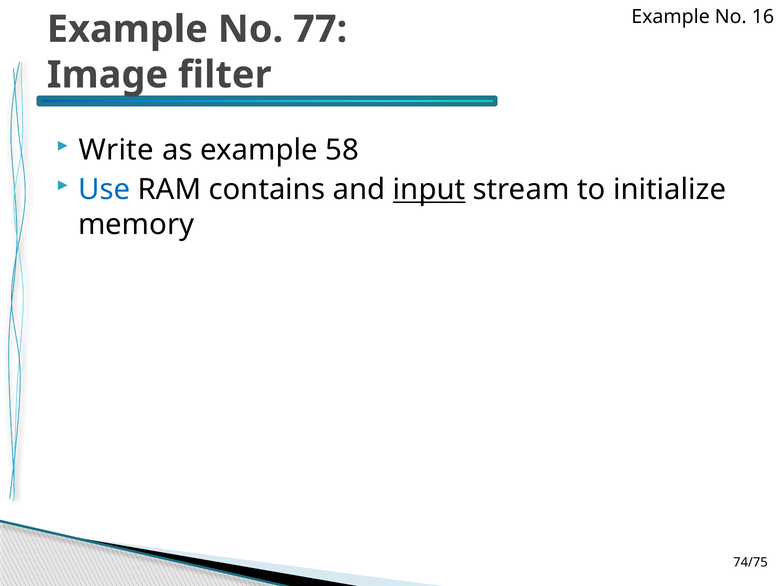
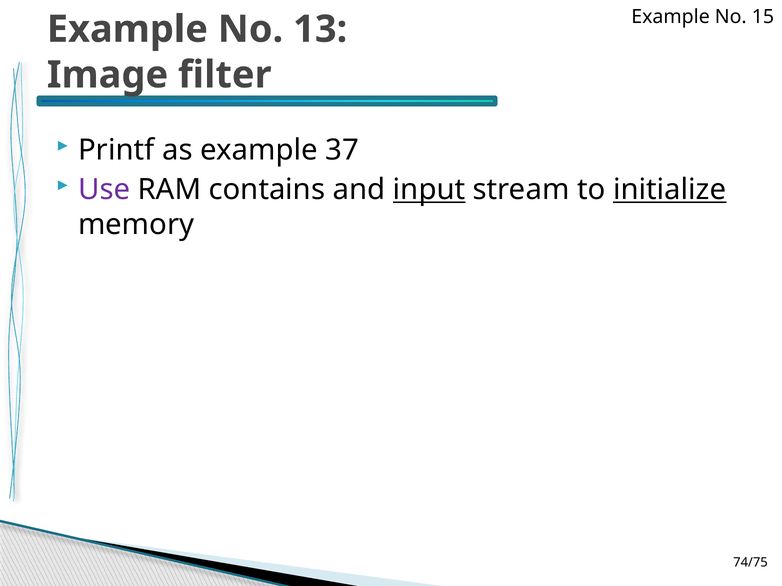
16: 16 -> 15 (763, 17)
77: 77 -> 13 (320, 29)
Write: Write -> Printf (116, 150)
58: 58 -> 37 (342, 150)
Use colour: blue -> purple (104, 190)
initialize underline: none -> present (670, 190)
